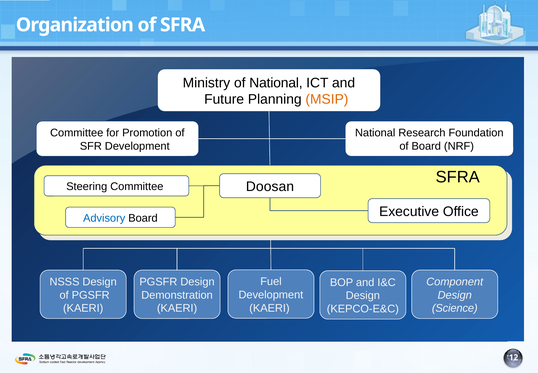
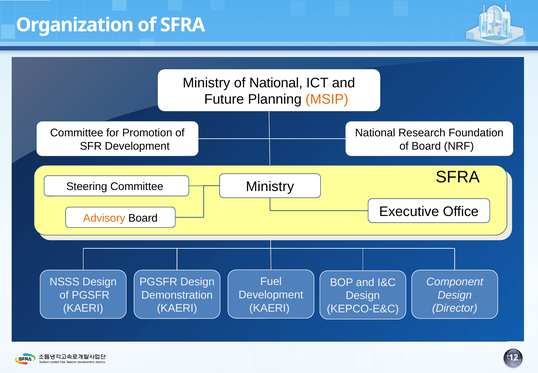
Doosan: Doosan -> Ministry (270, 186)
Advisory colour: blue -> orange (104, 218)
Science: Science -> Director (455, 308)
